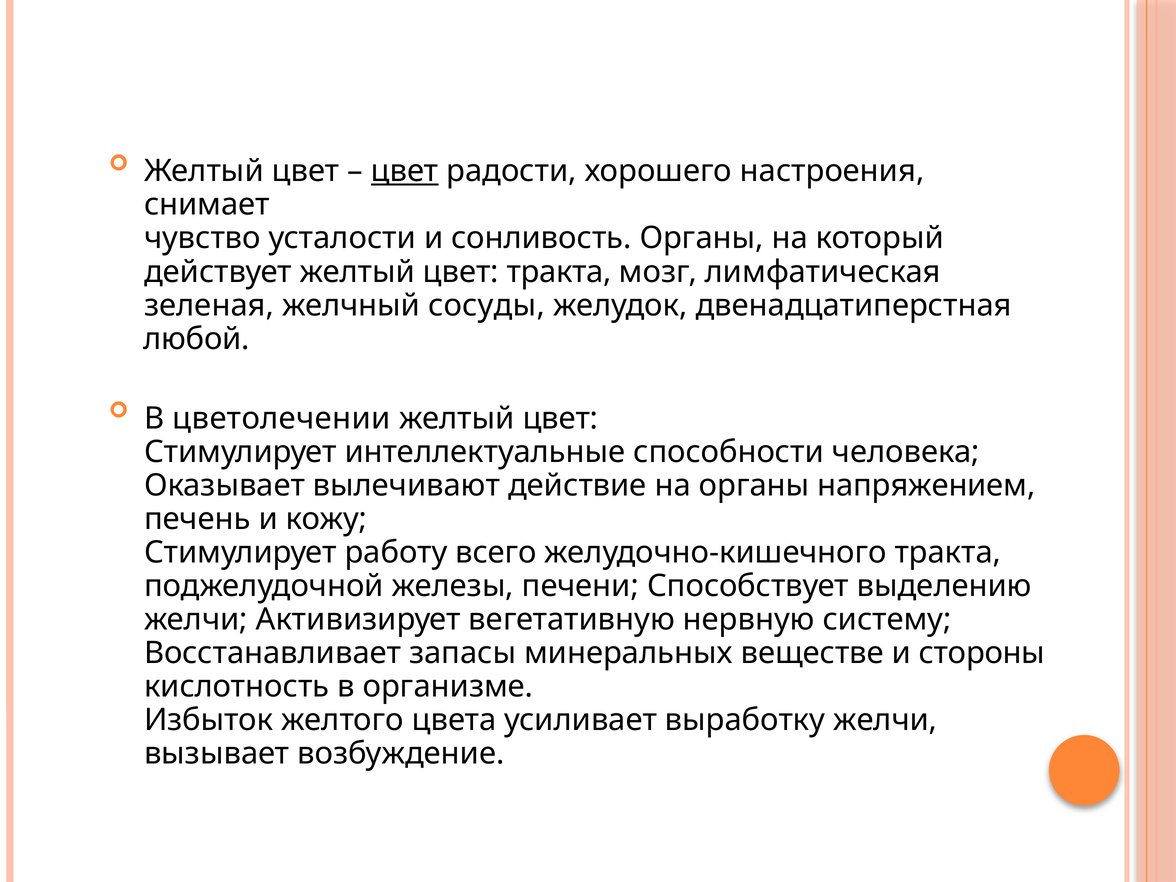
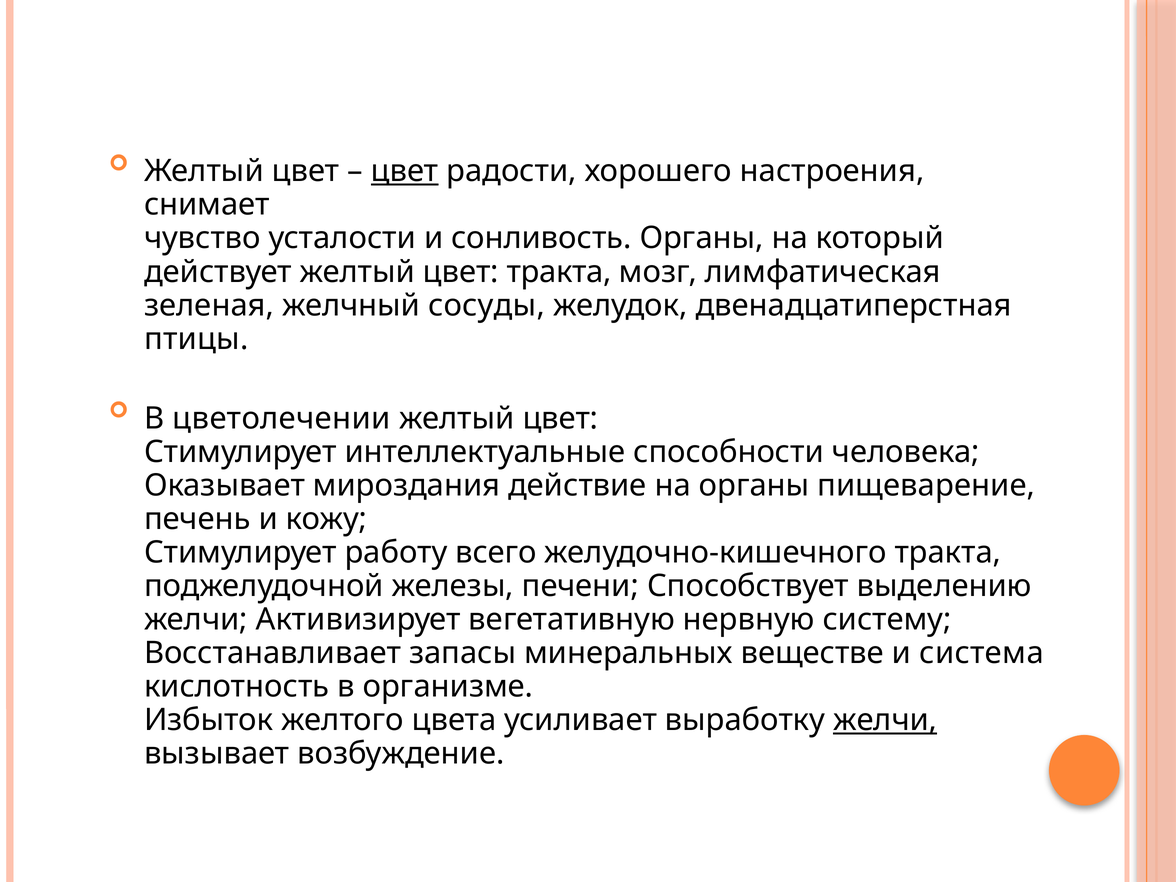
любой: любой -> птицы (196, 339)
вылечивают: вылечивают -> мироздания (407, 485)
напряжением: напряжением -> пищеварение (926, 485)
стороны: стороны -> система (982, 653)
желчи underline: none -> present (885, 720)
